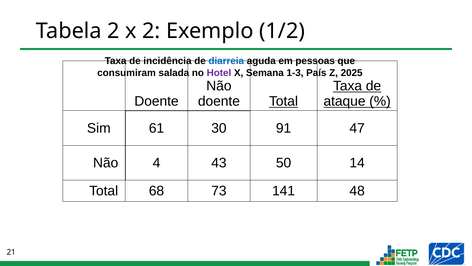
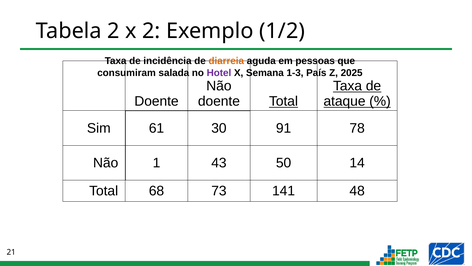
diarreia colour: blue -> orange (226, 61)
47: 47 -> 78 (357, 128)
4: 4 -> 1 (157, 163)
